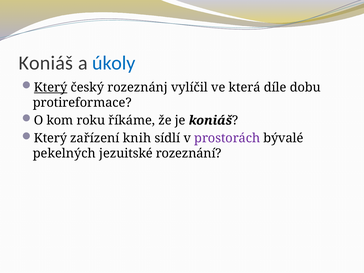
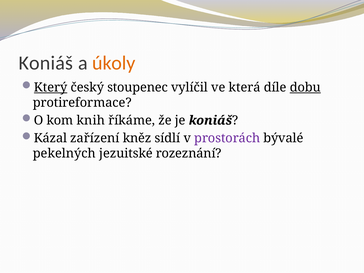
úkoly colour: blue -> orange (114, 63)
rozeznánj: rozeznánj -> stoupenec (138, 87)
dobu underline: none -> present (305, 87)
roku: roku -> knih (91, 120)
Který: Který -> Kázal (50, 138)
knih: knih -> kněz (137, 138)
